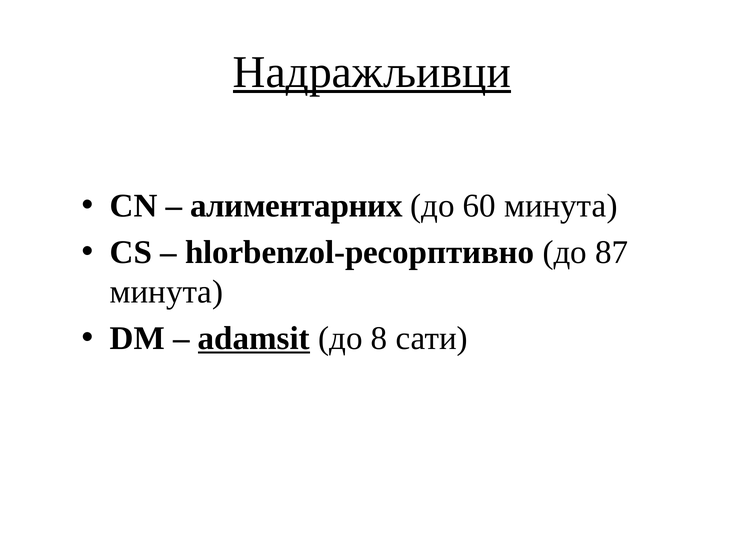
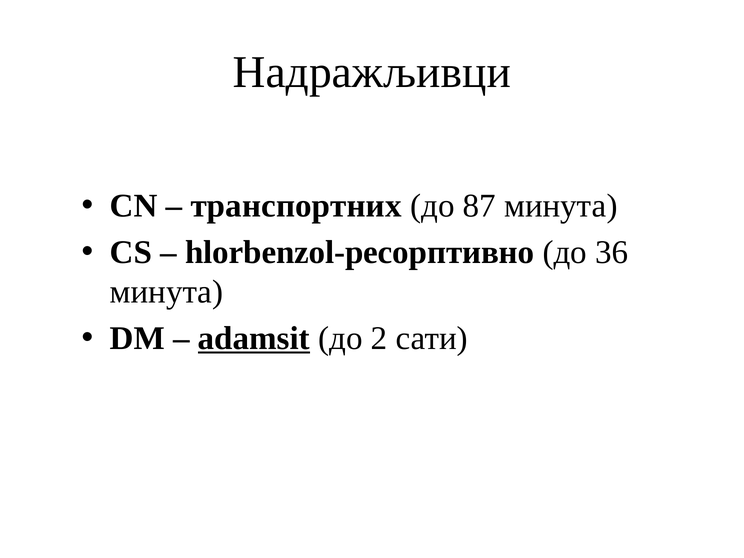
Надражљивци underline: present -> none (372, 72)
алиментарних: алиментарних -> транспортних (296, 206)
60: 60 -> 87 (479, 206)
87: 87 -> 36 (612, 252)
8: 8 -> 2 (379, 338)
